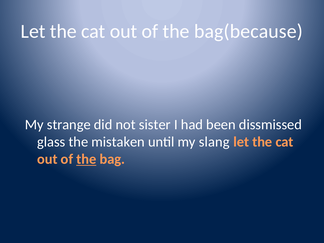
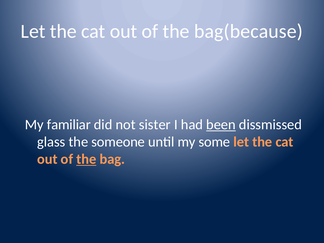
strange: strange -> familiar (69, 125)
been underline: none -> present (221, 125)
mistaken: mistaken -> someone (118, 142)
slang: slang -> some (214, 142)
